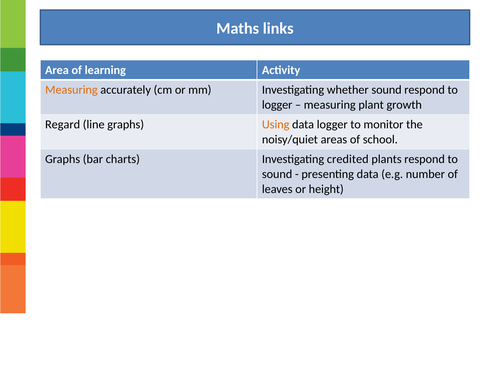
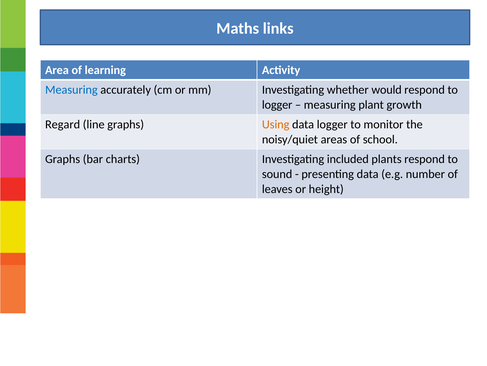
Measuring colour: orange -> blue (71, 90)
whether sound: sound -> would (387, 90)
credited: credited -> included (348, 159)
